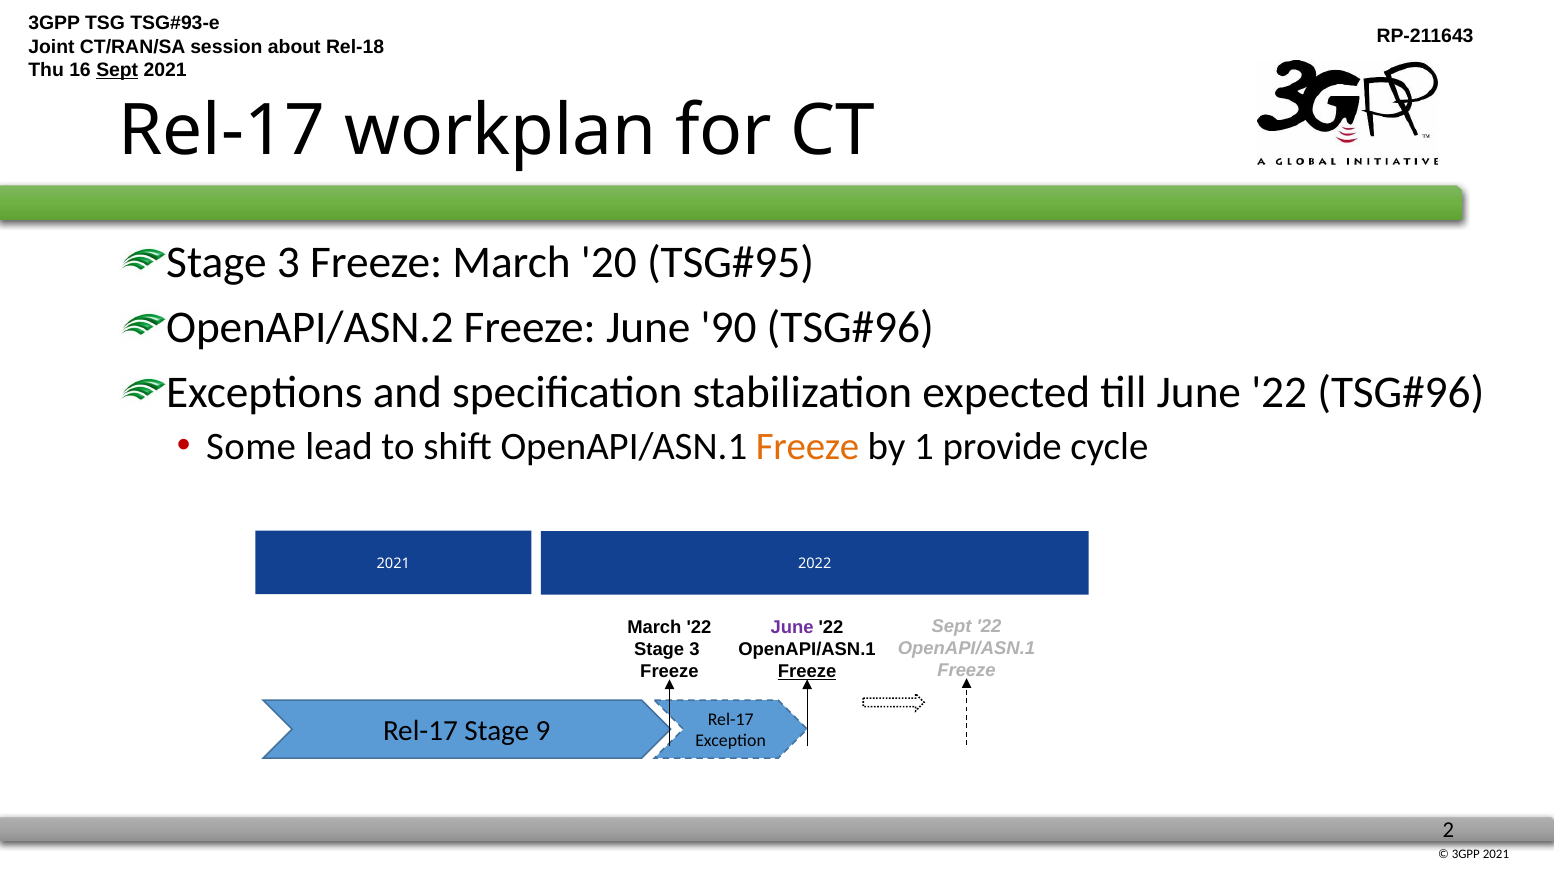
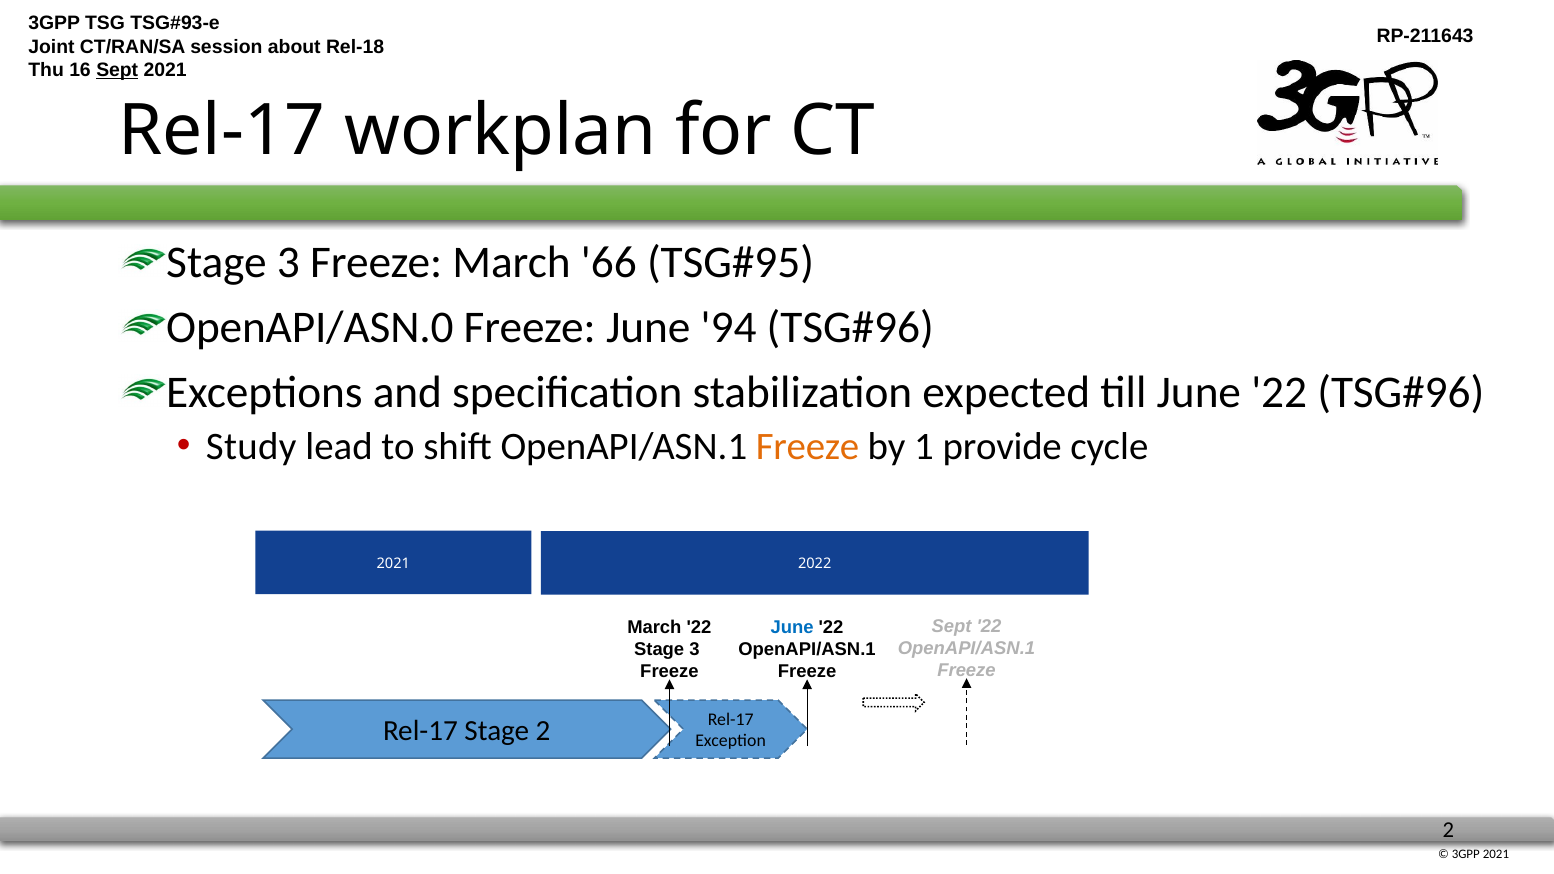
20: 20 -> 66 (609, 263)
OpenAPI/ASN.2: OpenAPI/ASN.2 -> OpenAPI/ASN.0 (310, 328)
90: 90 -> 94 (729, 328)
Some: Some -> Study (251, 447)
June colour: purple -> blue (792, 627)
Freeze underline: present -> none (807, 672)
Stage 9: 9 -> 2 (543, 731)
